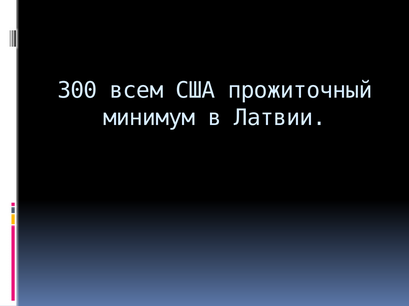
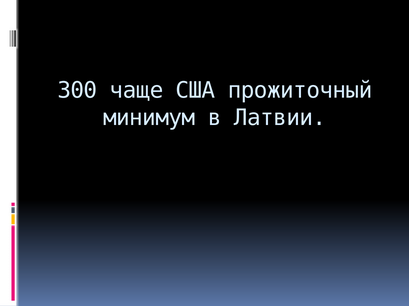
всем: всем -> чаще (136, 91)
